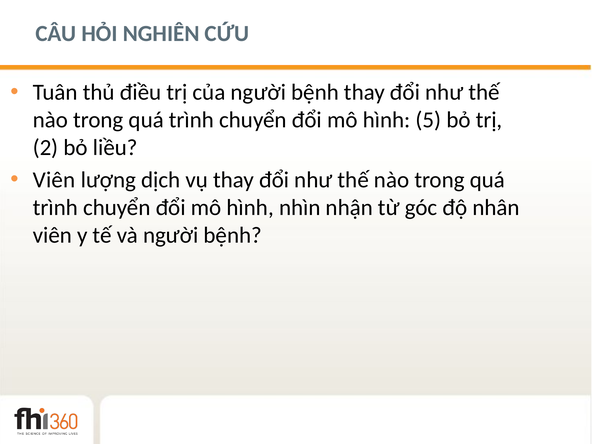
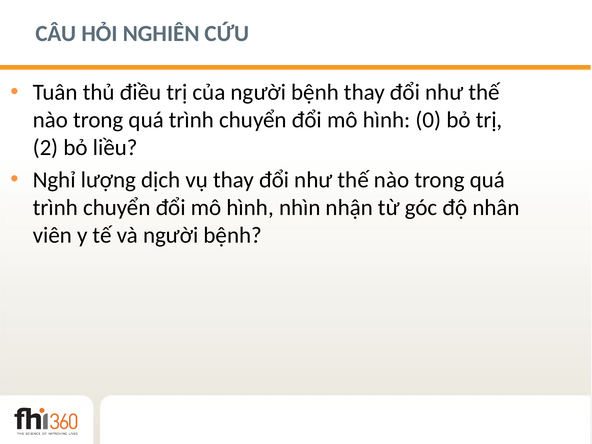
5: 5 -> 0 (428, 120)
Viên: Viên -> Nghỉ (54, 180)
